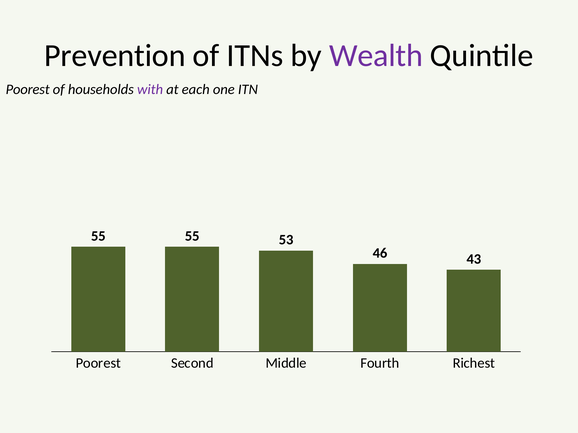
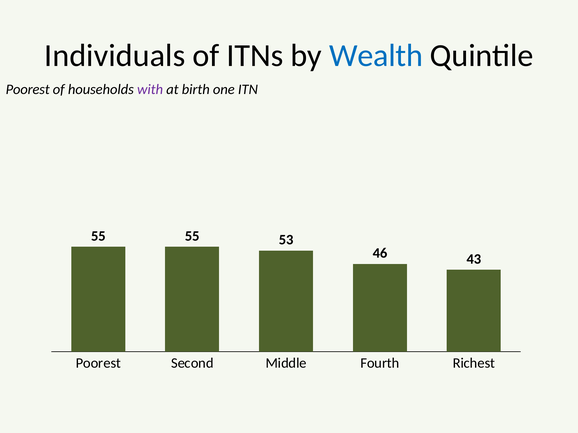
Prevention: Prevention -> Individuals (115, 56)
Wealth colour: purple -> blue (376, 56)
each: each -> birth (196, 90)
